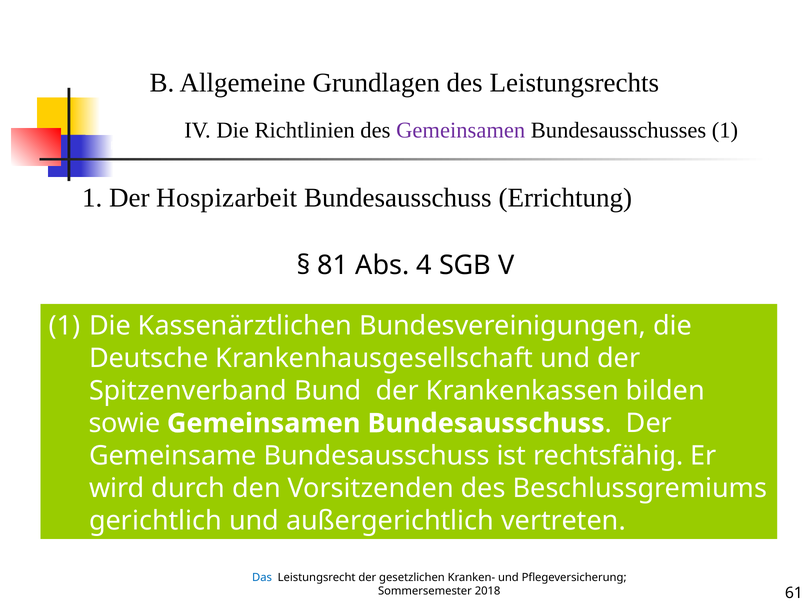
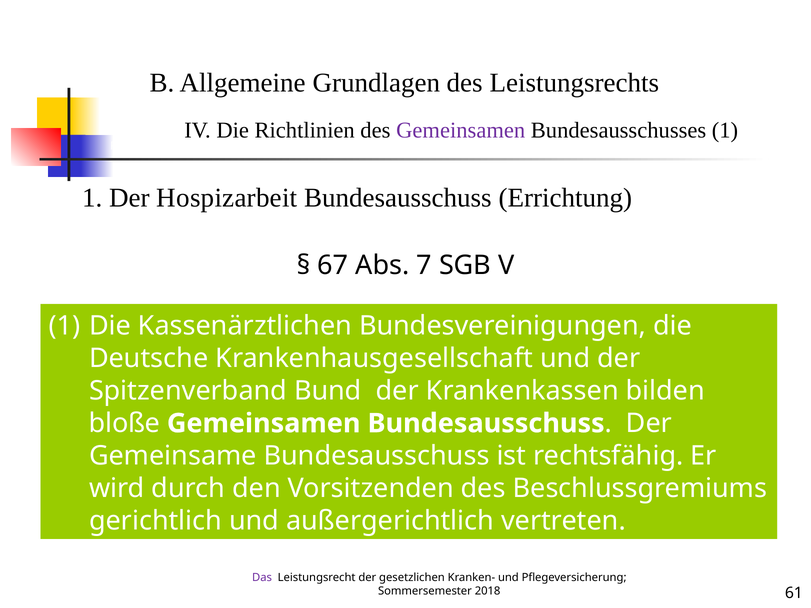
81: 81 -> 67 (333, 265)
4: 4 -> 7 (424, 265)
sowie: sowie -> bloße (125, 424)
Das colour: blue -> purple (262, 578)
